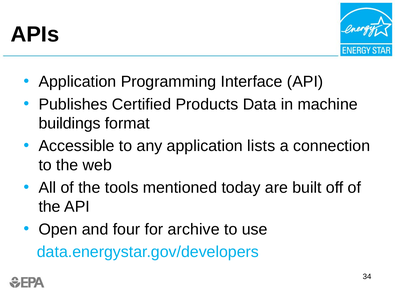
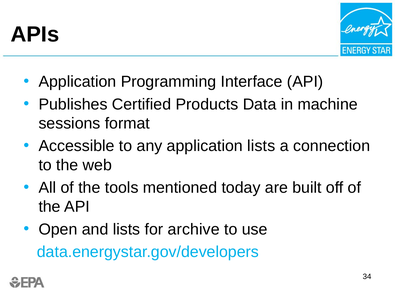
buildings: buildings -> sessions (69, 123)
and four: four -> lists (126, 229)
